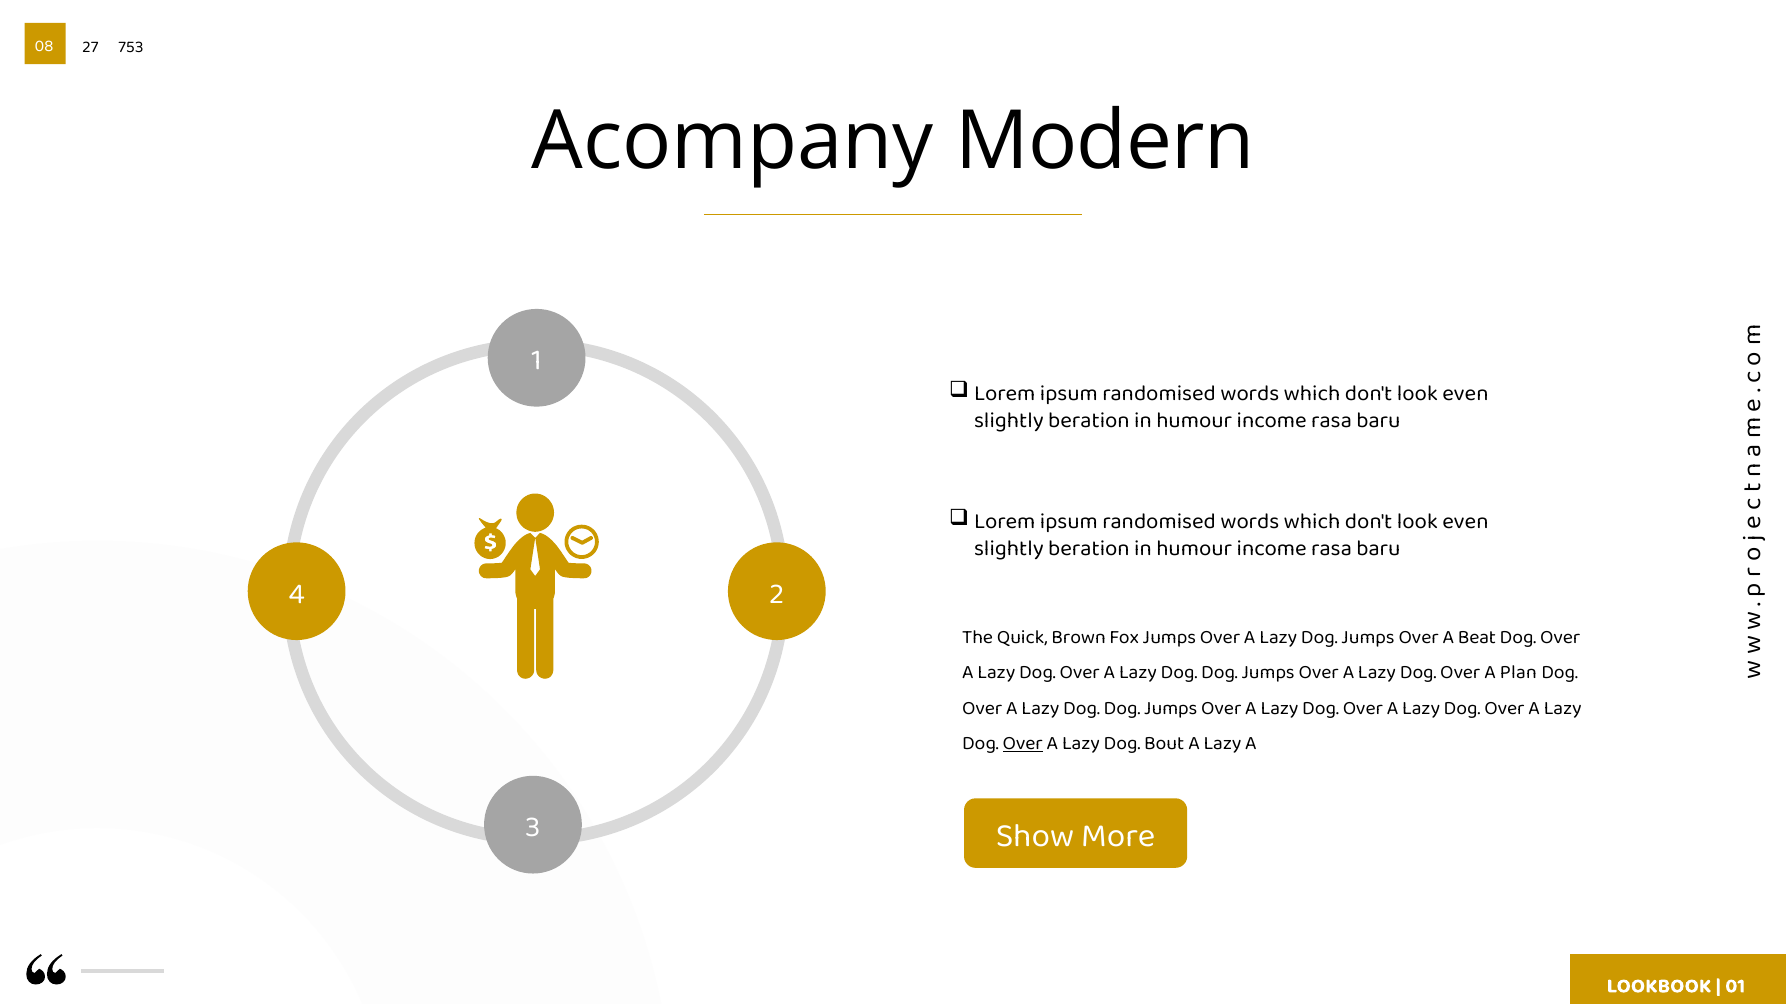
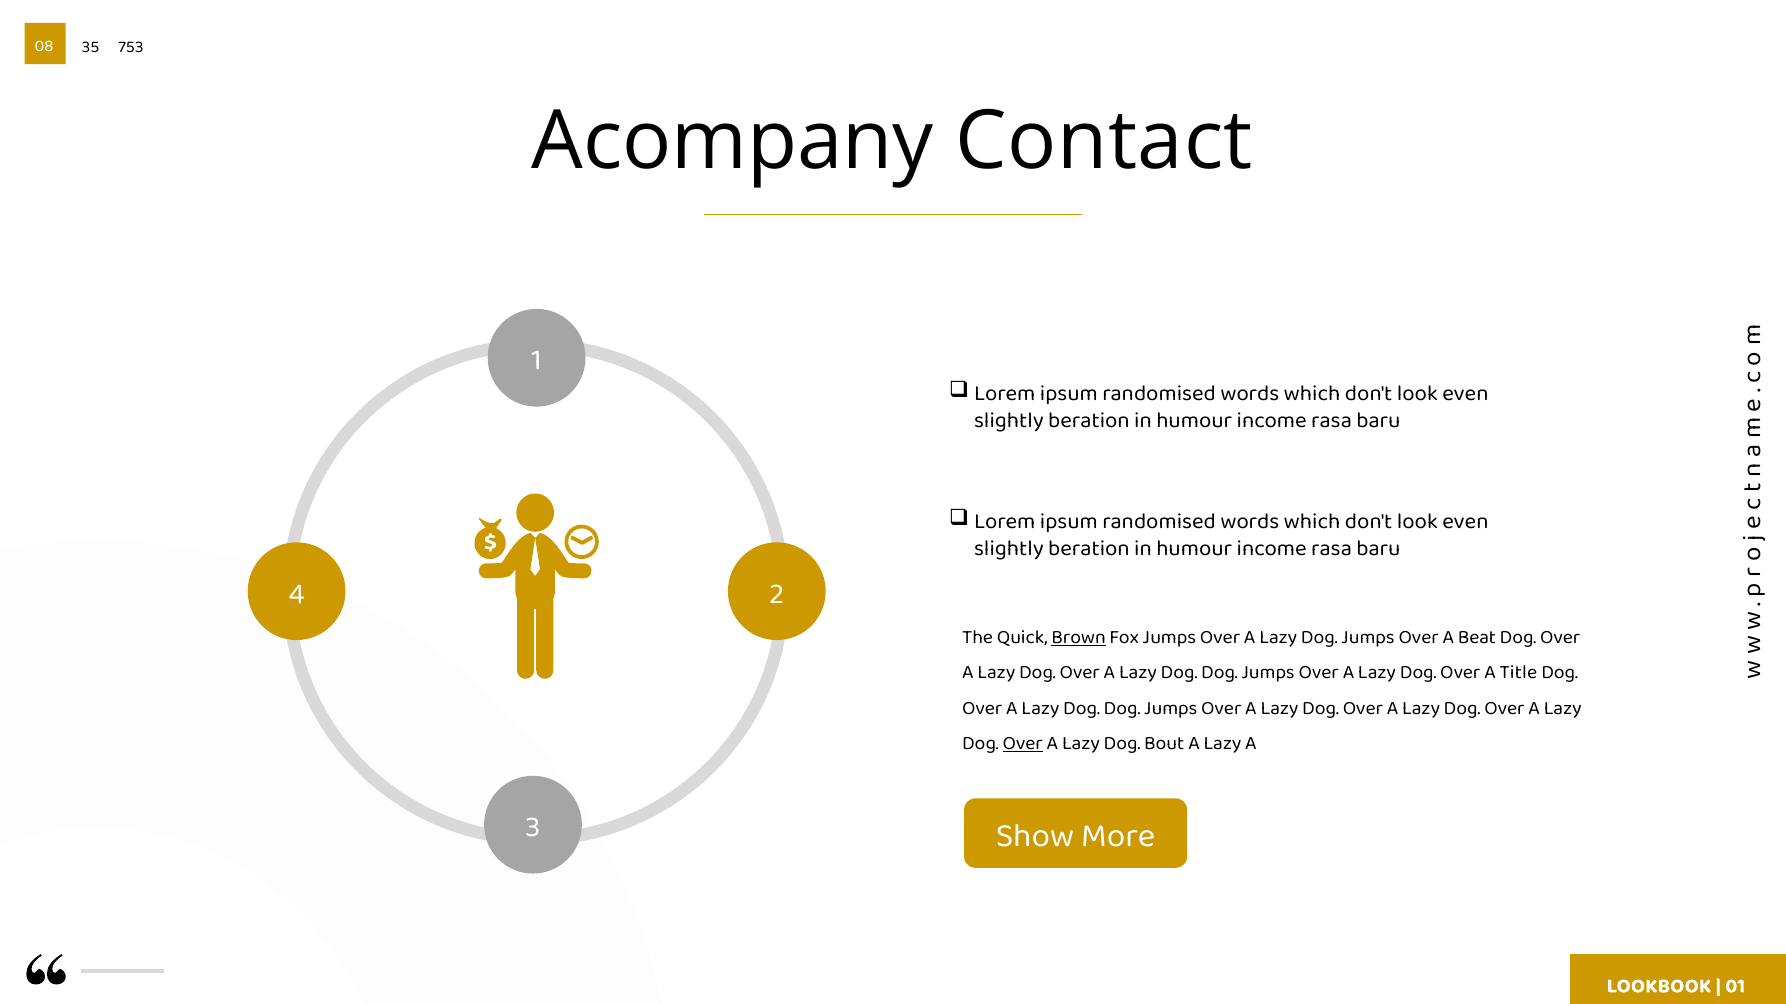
27: 27 -> 35 (91, 47)
Modern: Modern -> Contact (1104, 141)
Brown underline: none -> present (1079, 638)
Plan: Plan -> Title (1518, 673)
